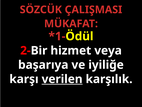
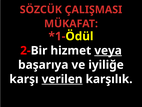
veya underline: none -> present (108, 50)
